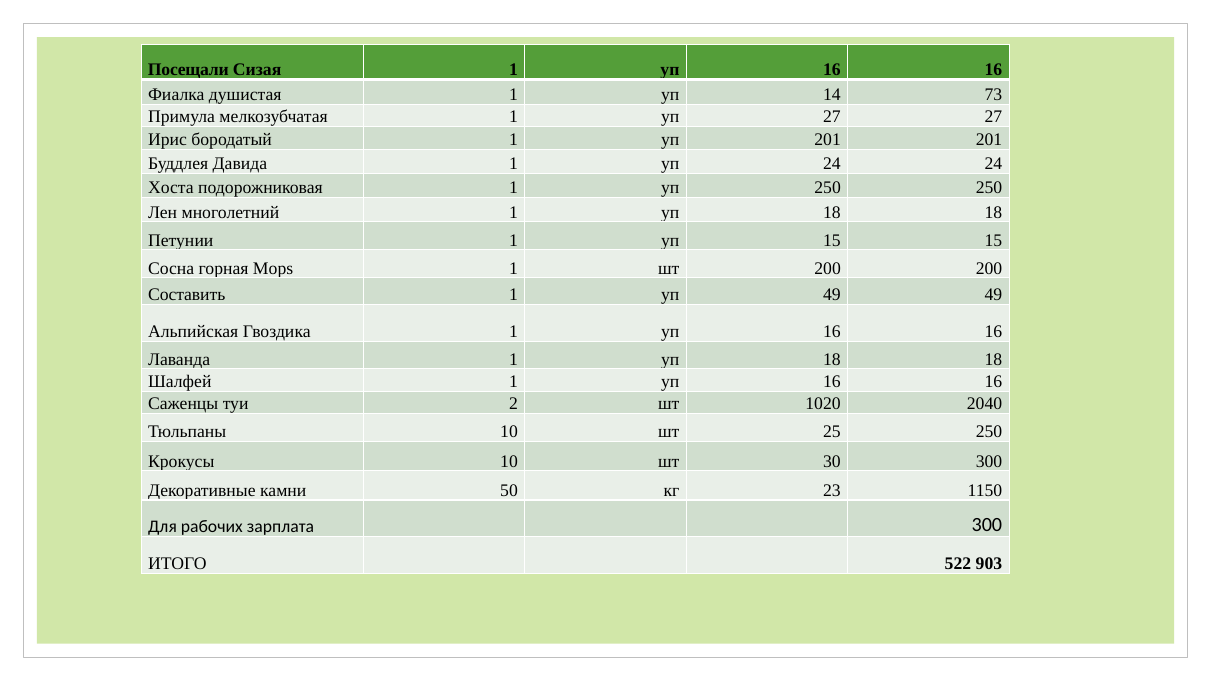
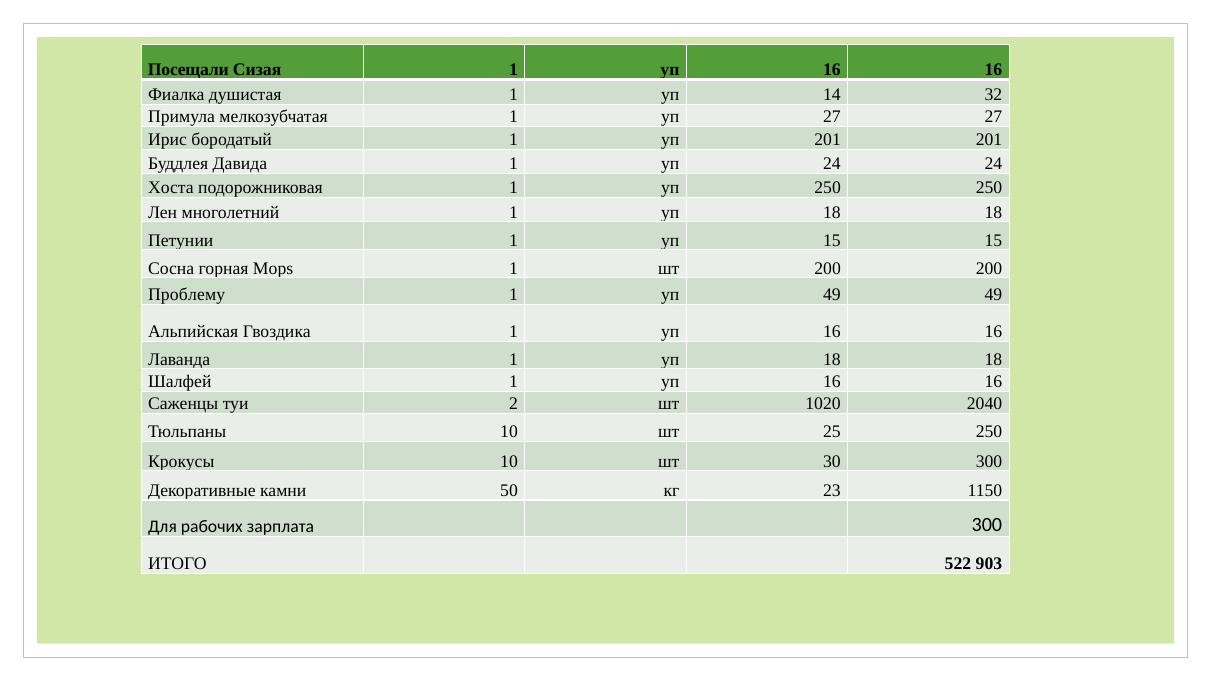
73: 73 -> 32 (993, 95)
Составить: Составить -> Проблему (187, 295)
